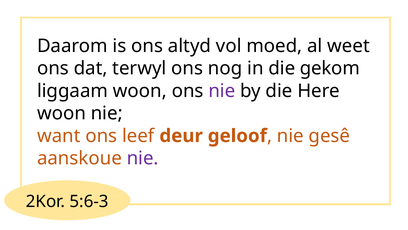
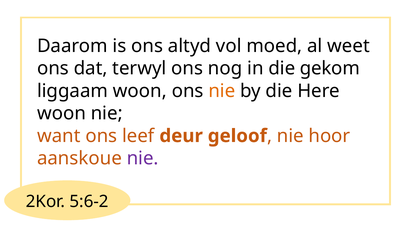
nie colour: purple -> orange (222, 91)
gesê: gesê -> hoor (329, 136)
5:6-3: 5:6-3 -> 5:6-2 (89, 201)
